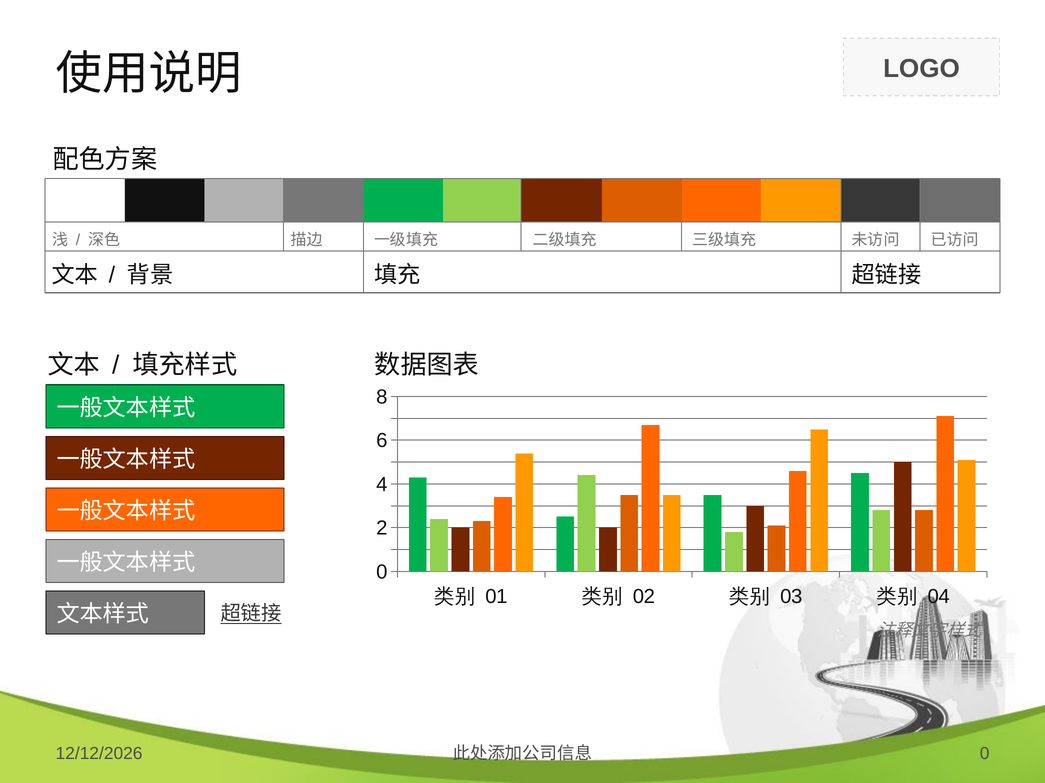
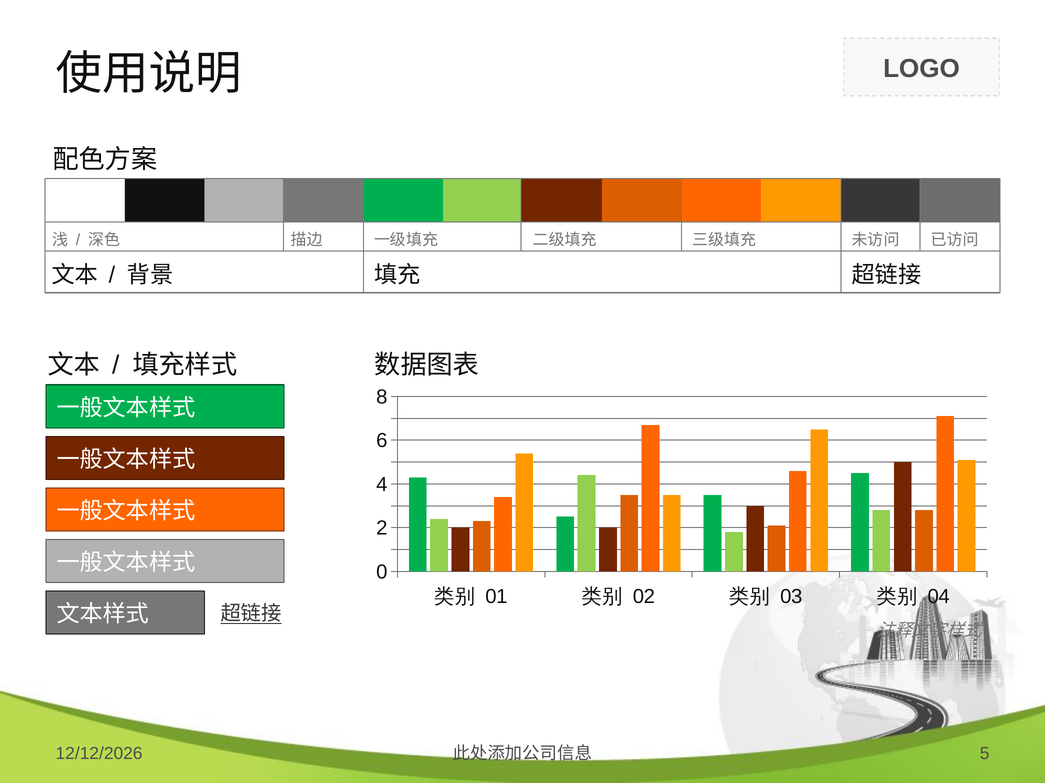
0: 0 -> 5 (985, 754)
